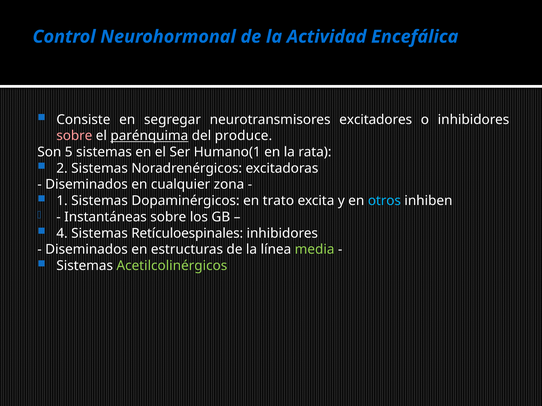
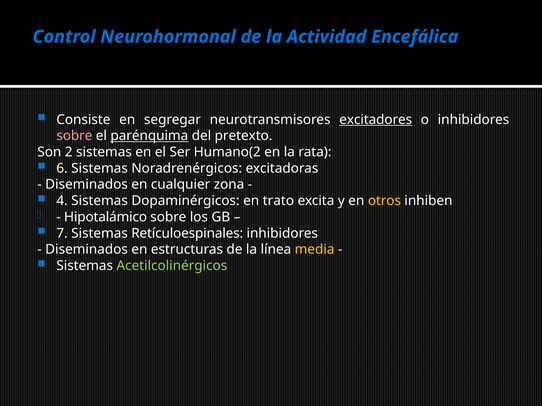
excitadores underline: none -> present (376, 120)
produce: produce -> pretexto (244, 136)
5: 5 -> 2 (69, 152)
Humano(1: Humano(1 -> Humano(2 (227, 152)
2: 2 -> 6 (62, 168)
1: 1 -> 4 (62, 201)
otros colour: light blue -> yellow (384, 201)
Instantáneas: Instantáneas -> Hipotalámico (106, 217)
4: 4 -> 7 (62, 234)
media colour: light green -> yellow (315, 250)
